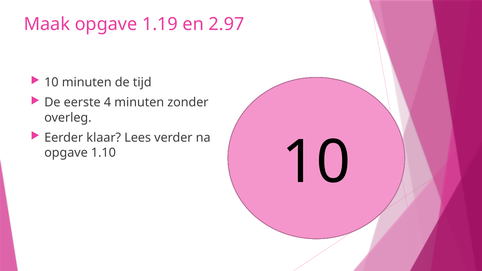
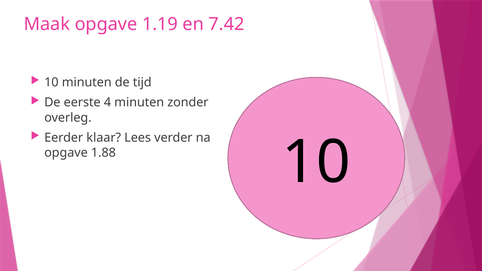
2.97: 2.97 -> 7.42 (227, 24)
1.10: 1.10 -> 1.88 (103, 153)
